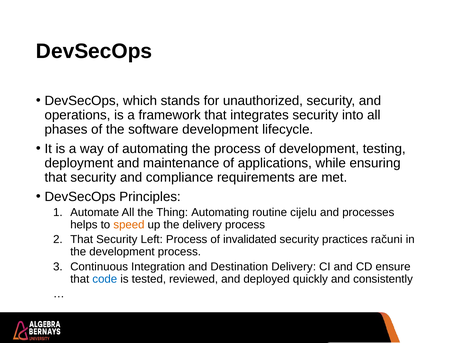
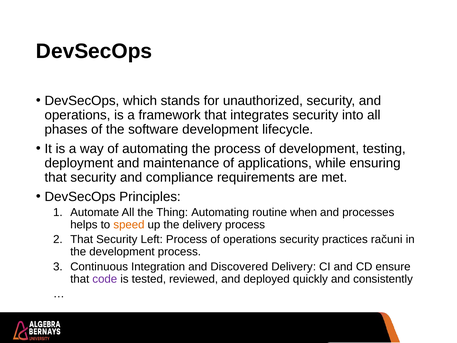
cijelu: cijelu -> when (304, 212)
of invalidated: invalidated -> operations (250, 239)
Destination: Destination -> Discovered (239, 266)
code colour: blue -> purple (105, 279)
